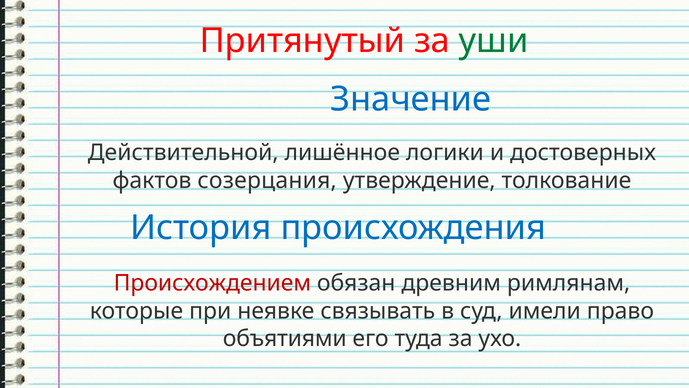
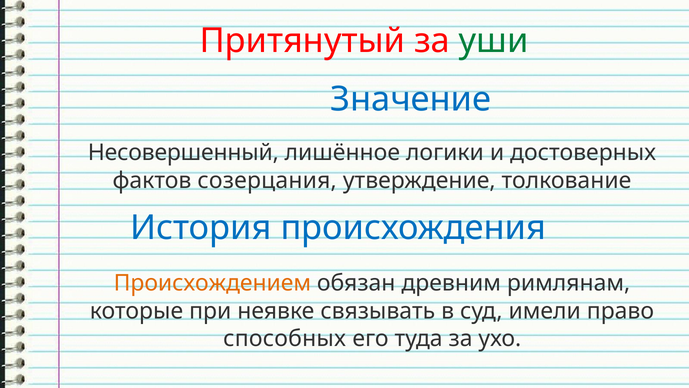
Действительной: Действительной -> Несовершенный (183, 153)
Происхождением colour: red -> orange (212, 283)
объятиями: объятиями -> способных (285, 338)
